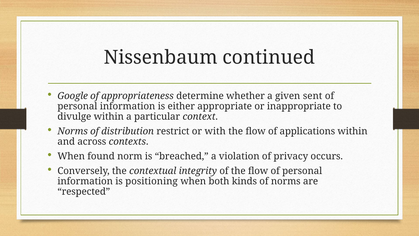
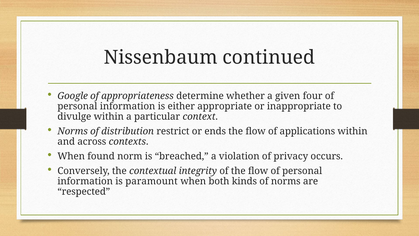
sent: sent -> four (313, 96)
with: with -> ends (215, 131)
positioning: positioning -> paramount (152, 181)
